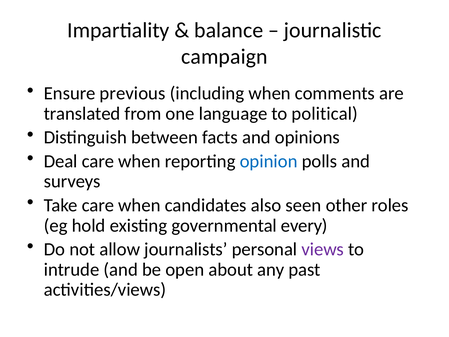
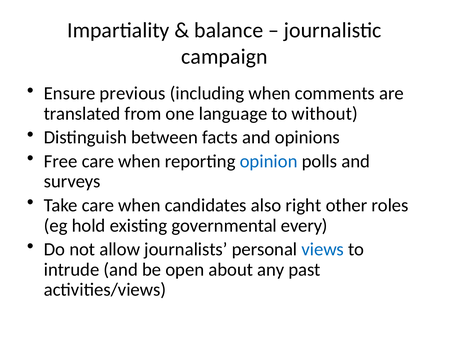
political: political -> without (325, 114)
Deal: Deal -> Free (61, 161)
seen: seen -> right (303, 205)
views colour: purple -> blue (323, 249)
